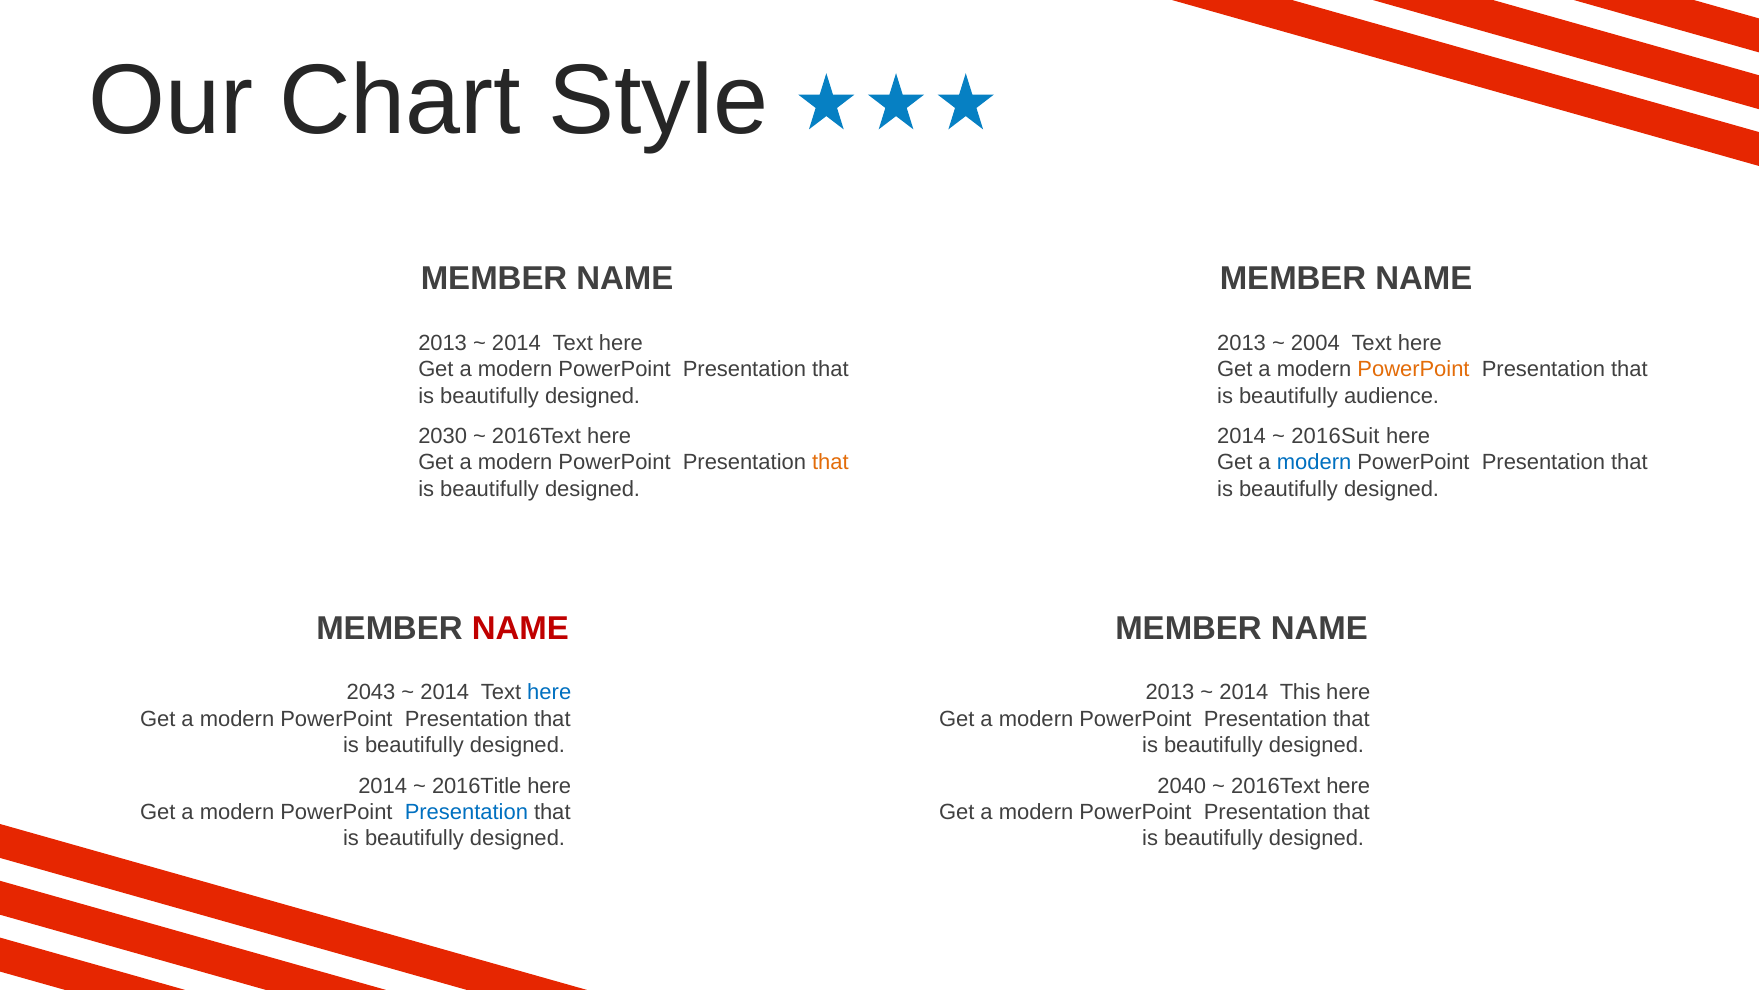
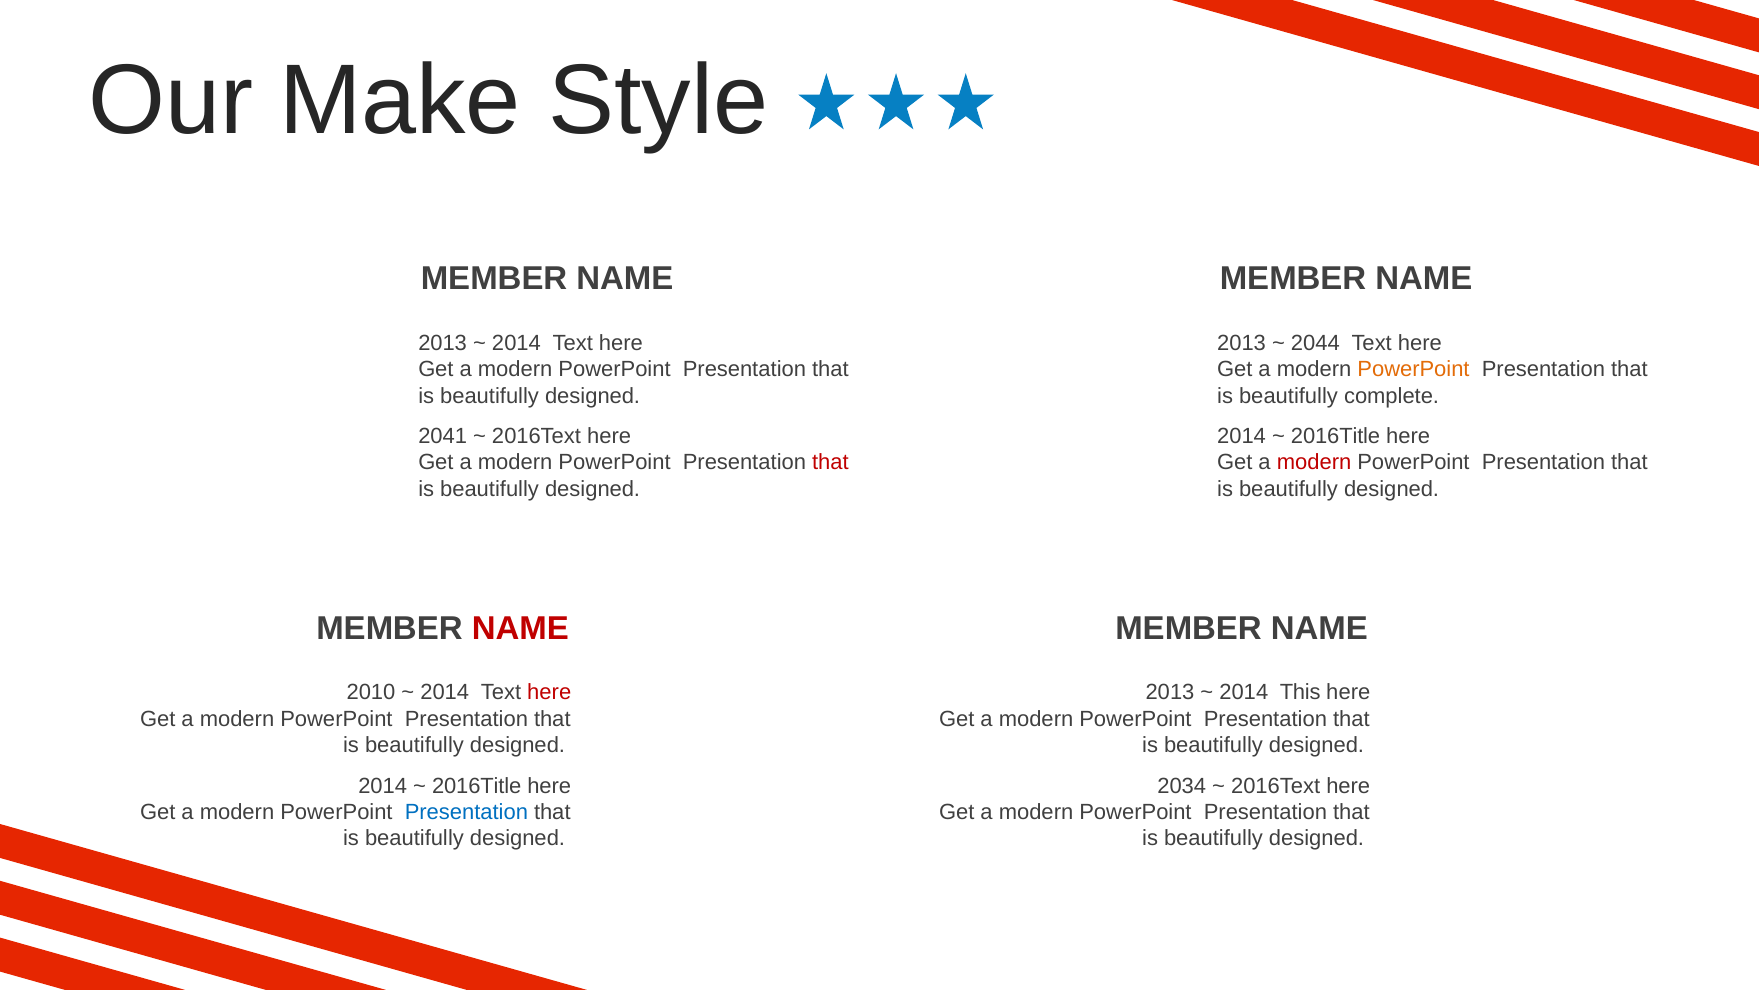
Chart: Chart -> Make (400, 101)
2004: 2004 -> 2044 (1315, 343)
audience: audience -> complete (1392, 396)
2030: 2030 -> 2041 (443, 436)
2016Suit: 2016Suit -> 2016Title (1336, 436)
that colour: orange -> red (830, 462)
modern colour: blue -> red (1314, 462)
2043: 2043 -> 2010 (371, 692)
here colour: blue -> red (549, 692)
2040: 2040 -> 2034 (1182, 785)
